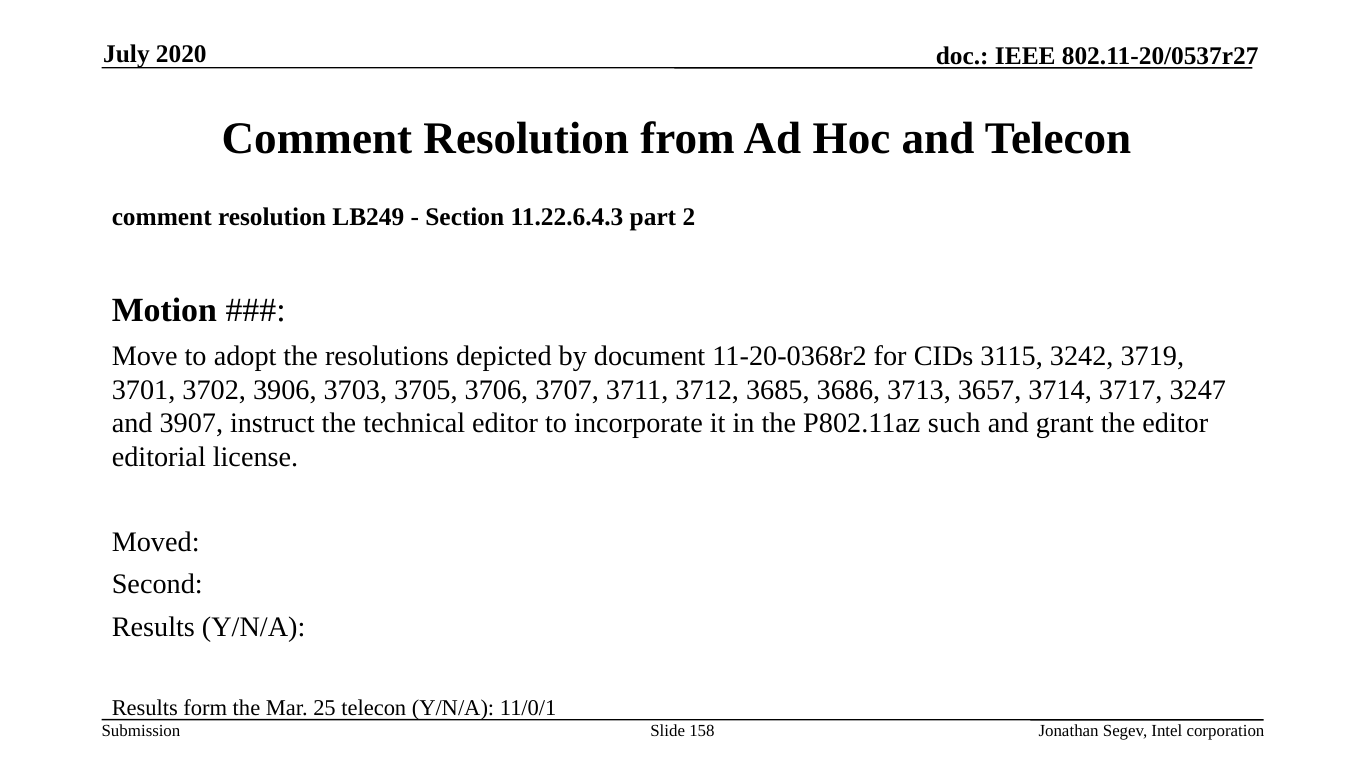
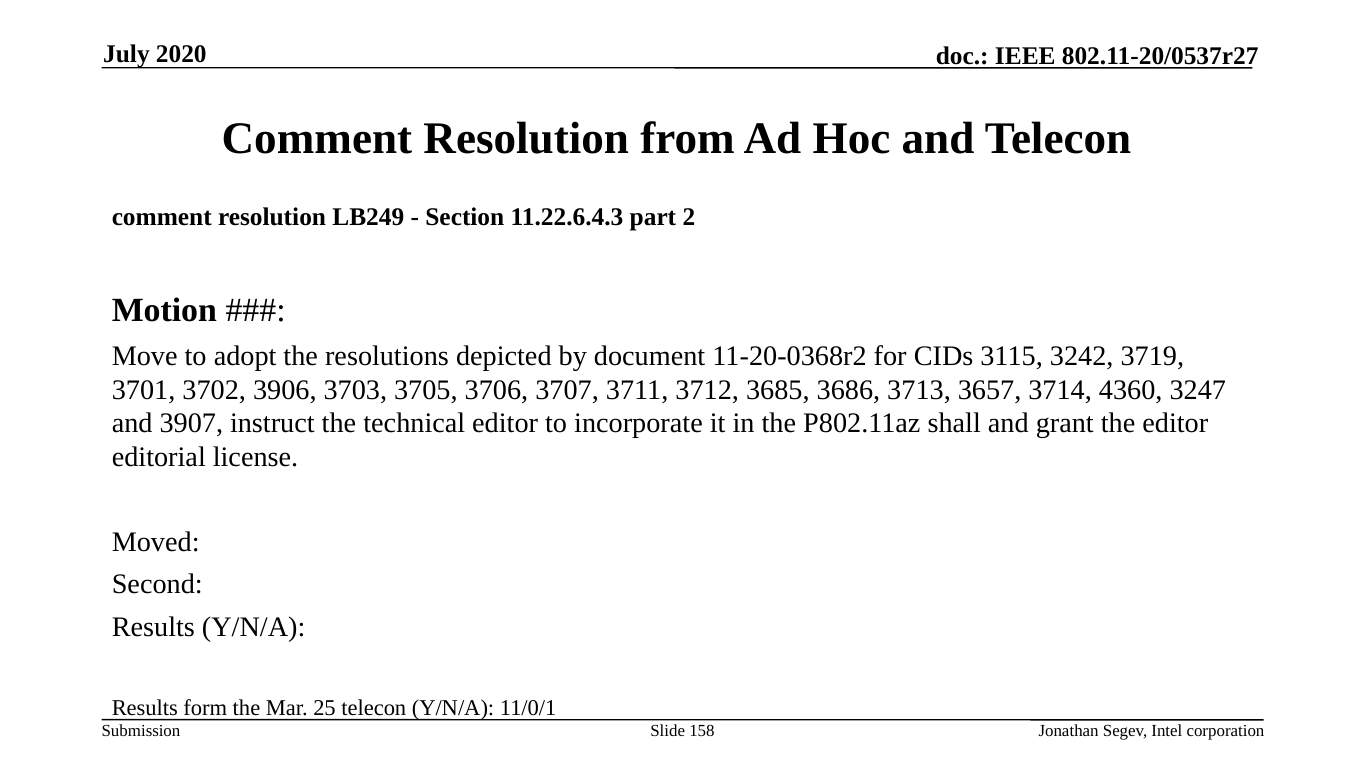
3717: 3717 -> 4360 (1131, 389)
such: such -> shall (954, 423)
